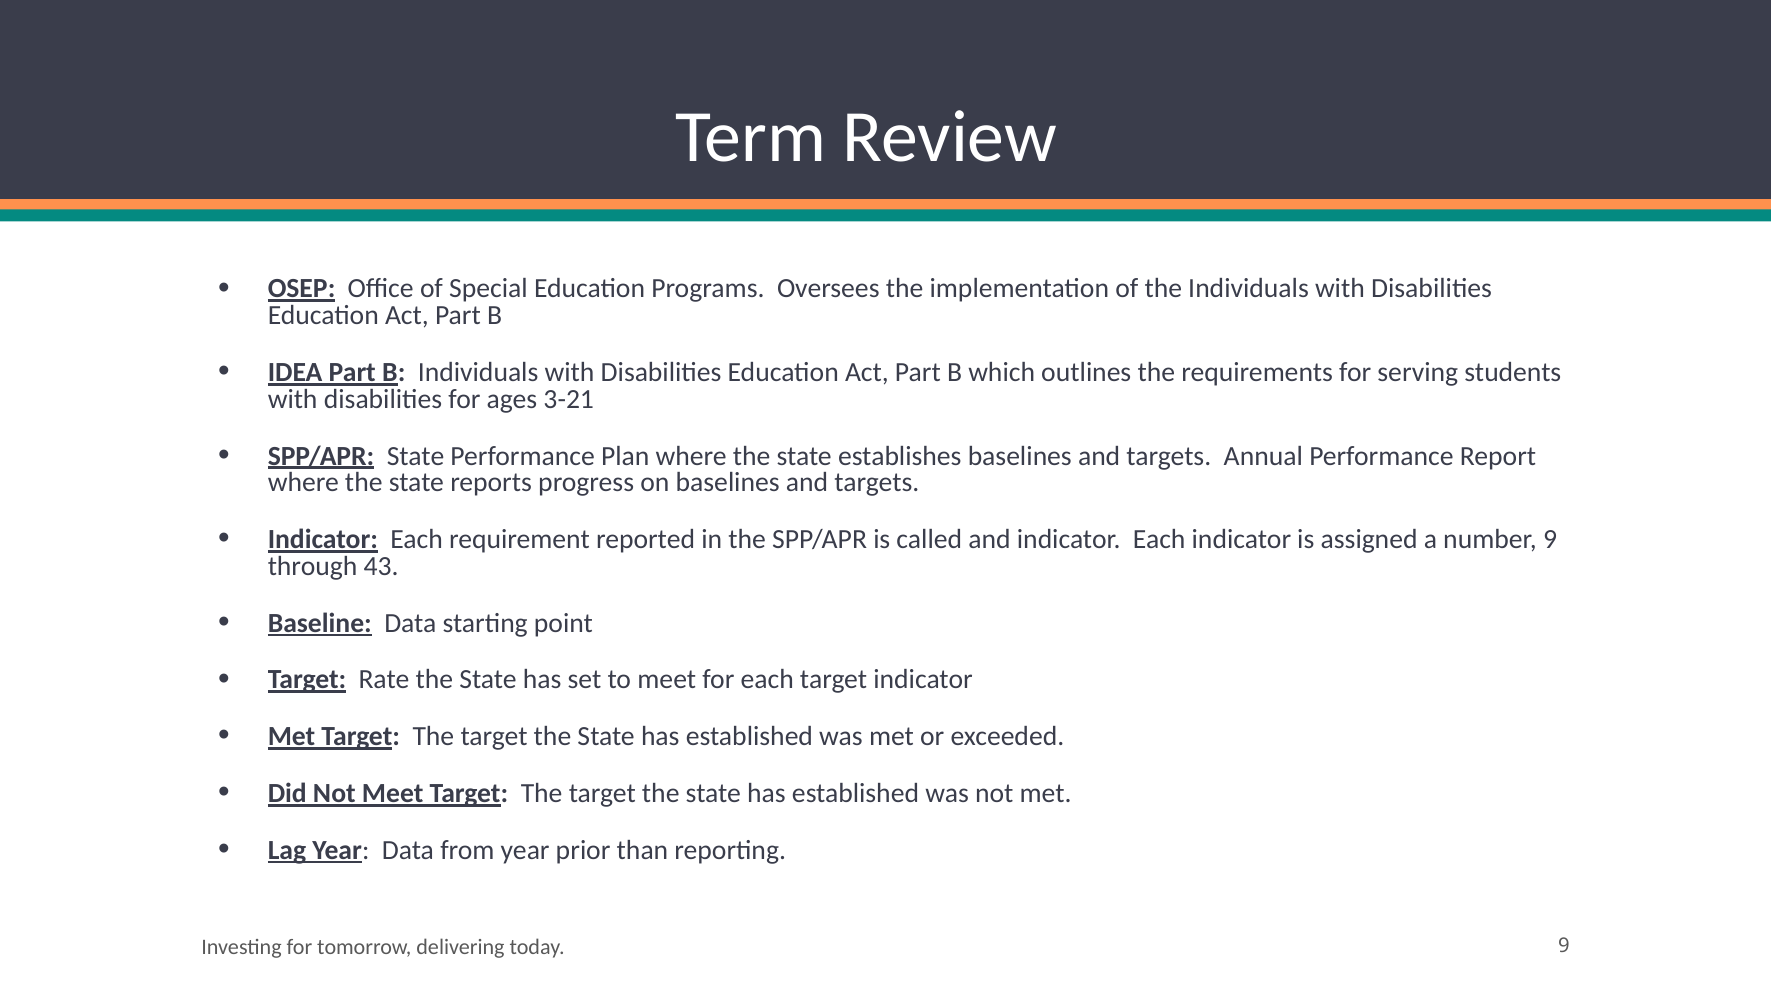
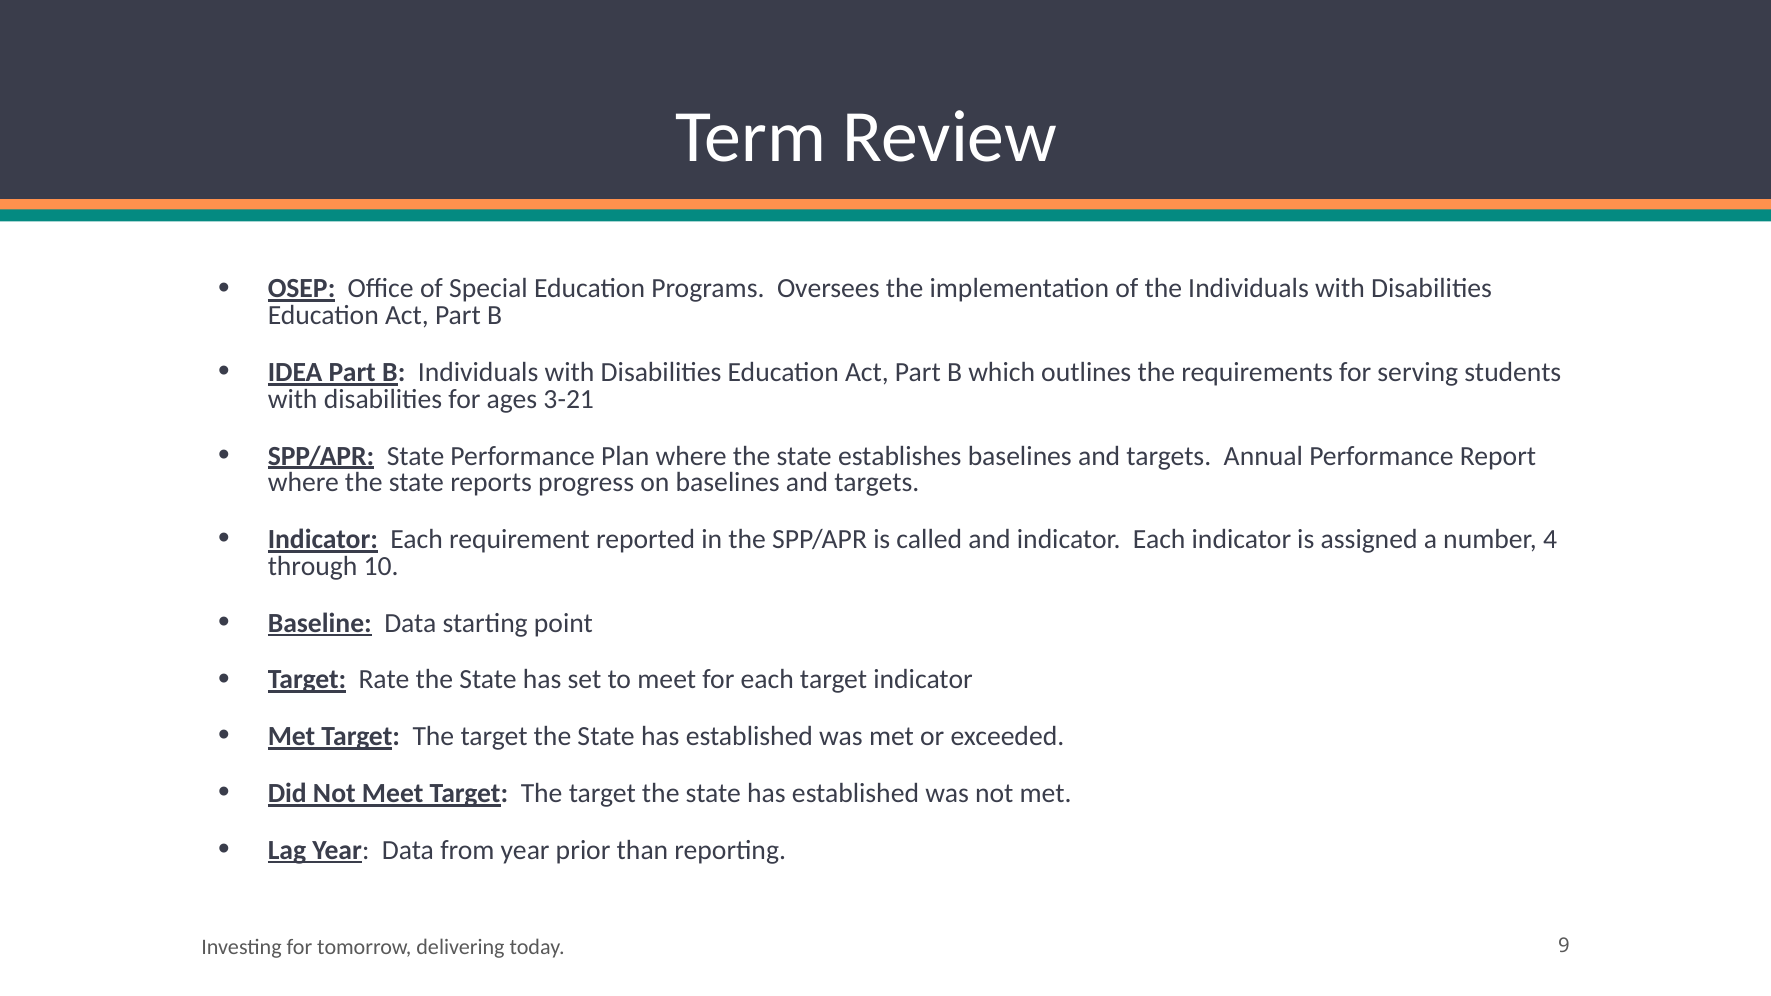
number 9: 9 -> 4 (1550, 540)
43: 43 -> 10 (381, 567)
